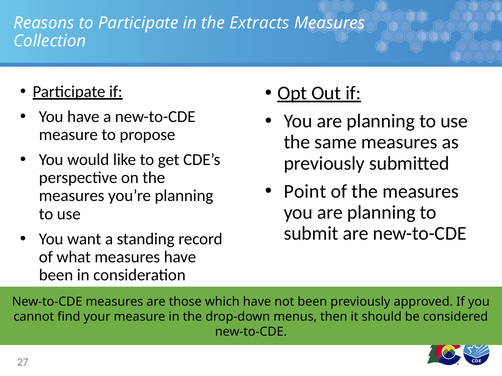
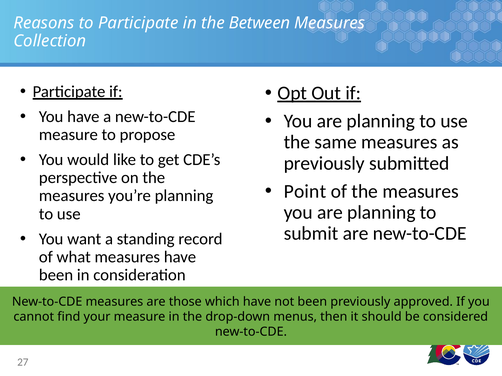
Extracts: Extracts -> Between (260, 23)
